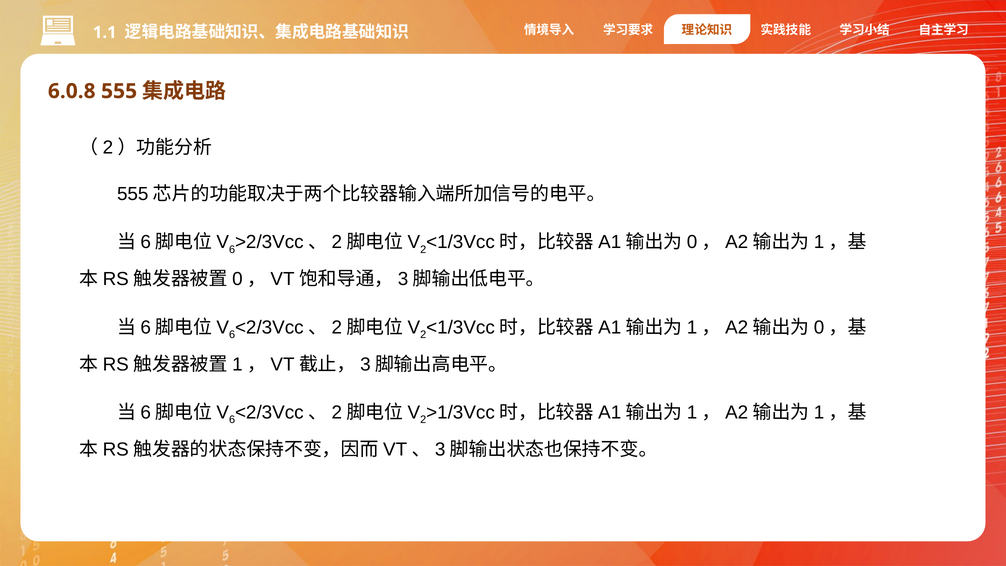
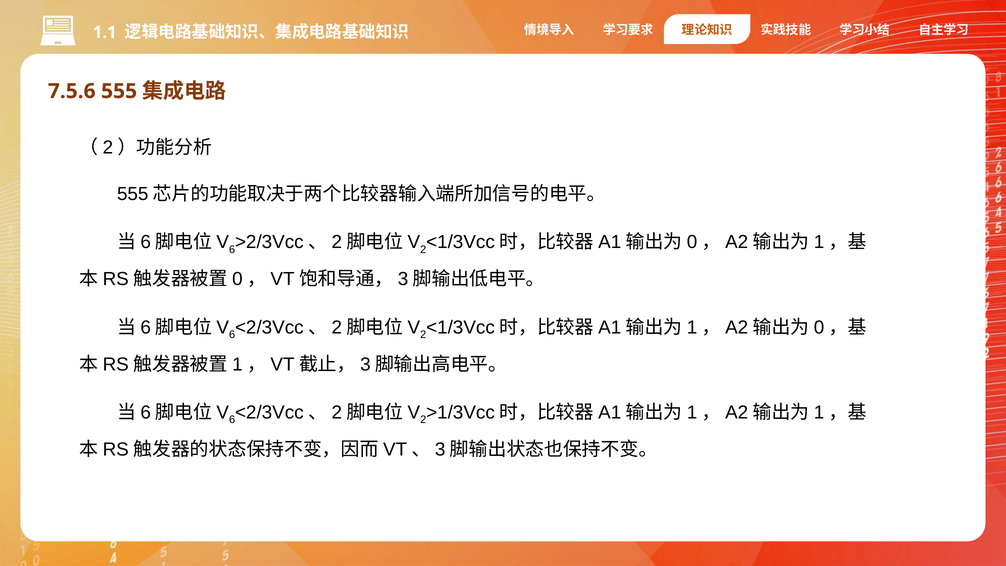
6.0.8: 6.0.8 -> 7.5.6 (72, 91)
